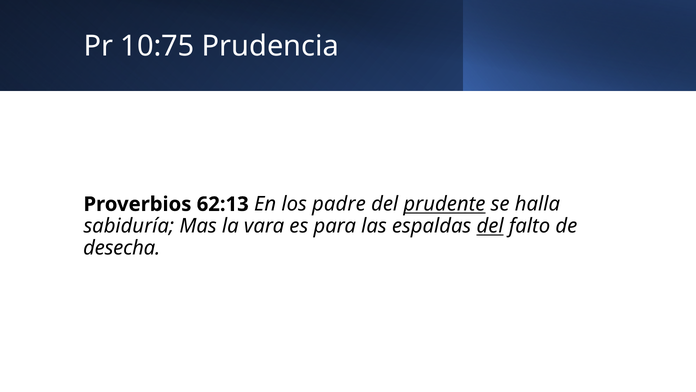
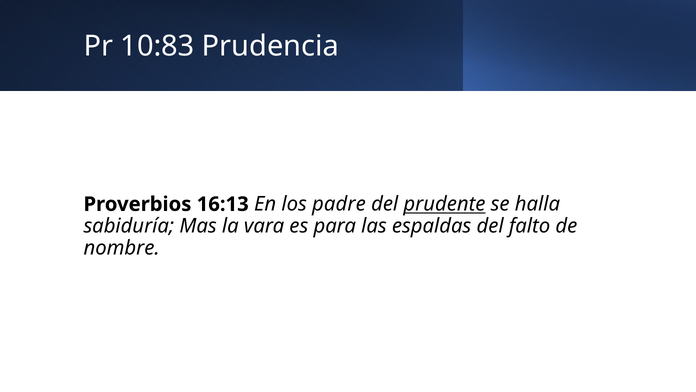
10:75: 10:75 -> 10:83 (157, 46)
62:13: 62:13 -> 16:13 (223, 204)
del underline: present -> none (490, 226)
desecha: desecha -> nombre (122, 248)
